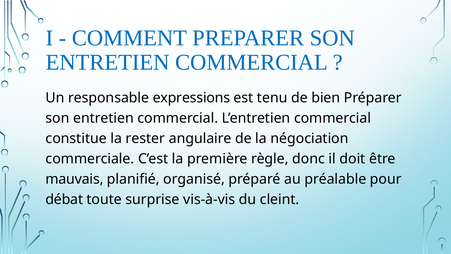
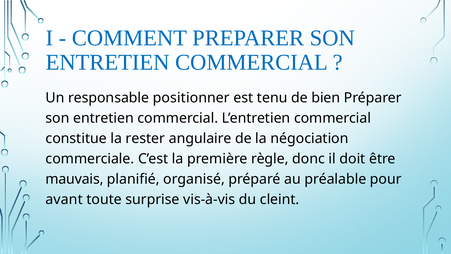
expressions: expressions -> positionner (191, 98)
débat: débat -> avant (64, 199)
